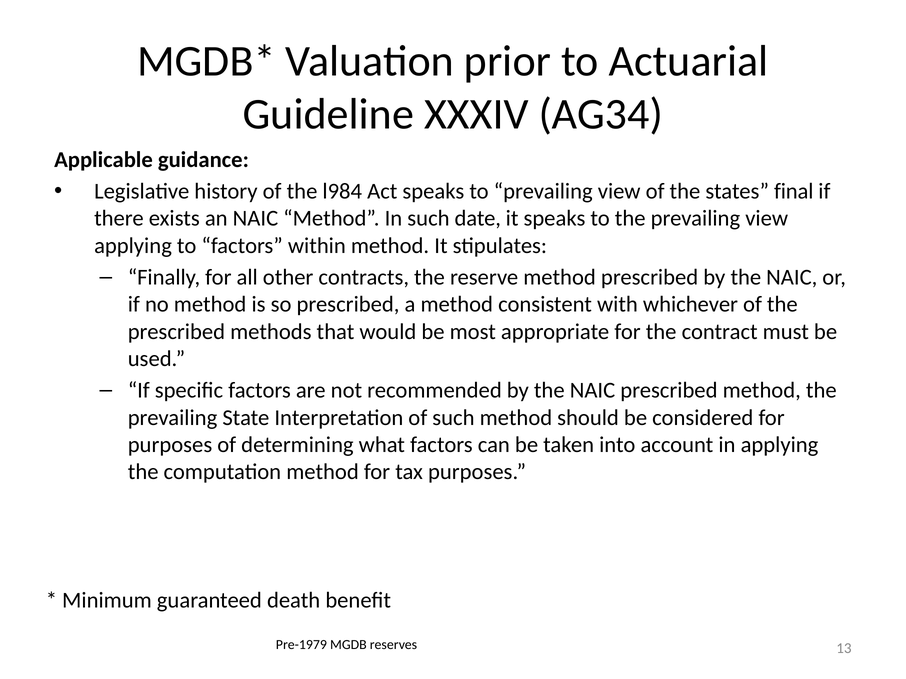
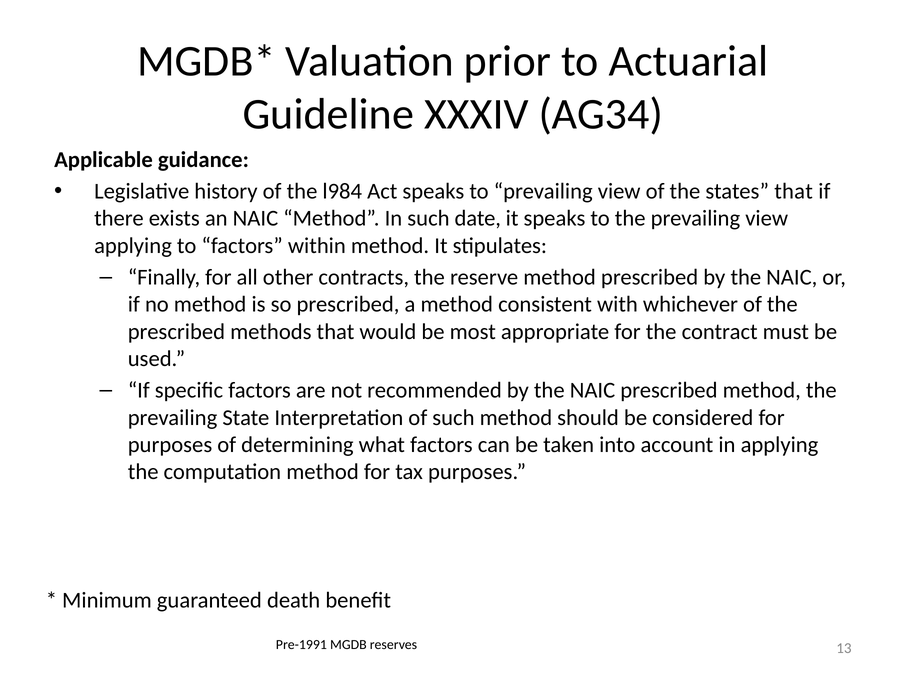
states final: final -> that (794, 191)
Pre-1979: Pre-1979 -> Pre-1991 (301, 645)
